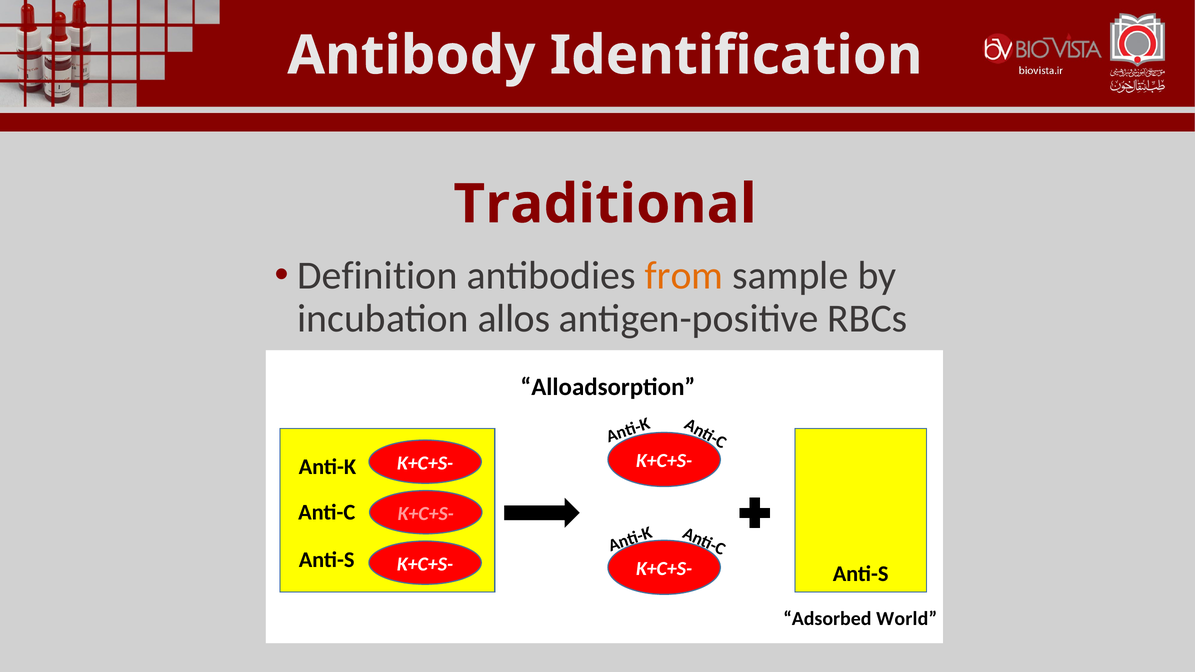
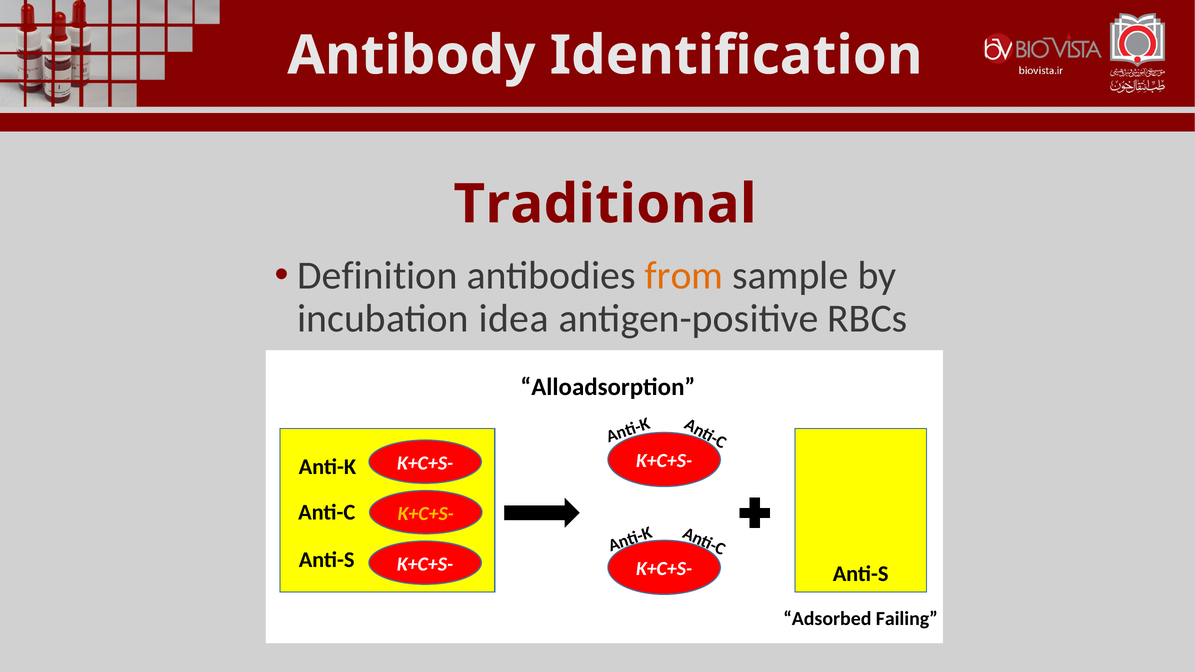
allos: allos -> idea (514, 318)
K+C+S- colour: pink -> yellow (426, 514)
World: World -> Failing (907, 619)
